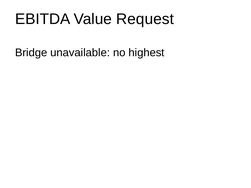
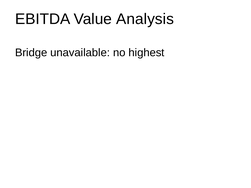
Request: Request -> Analysis (145, 19)
